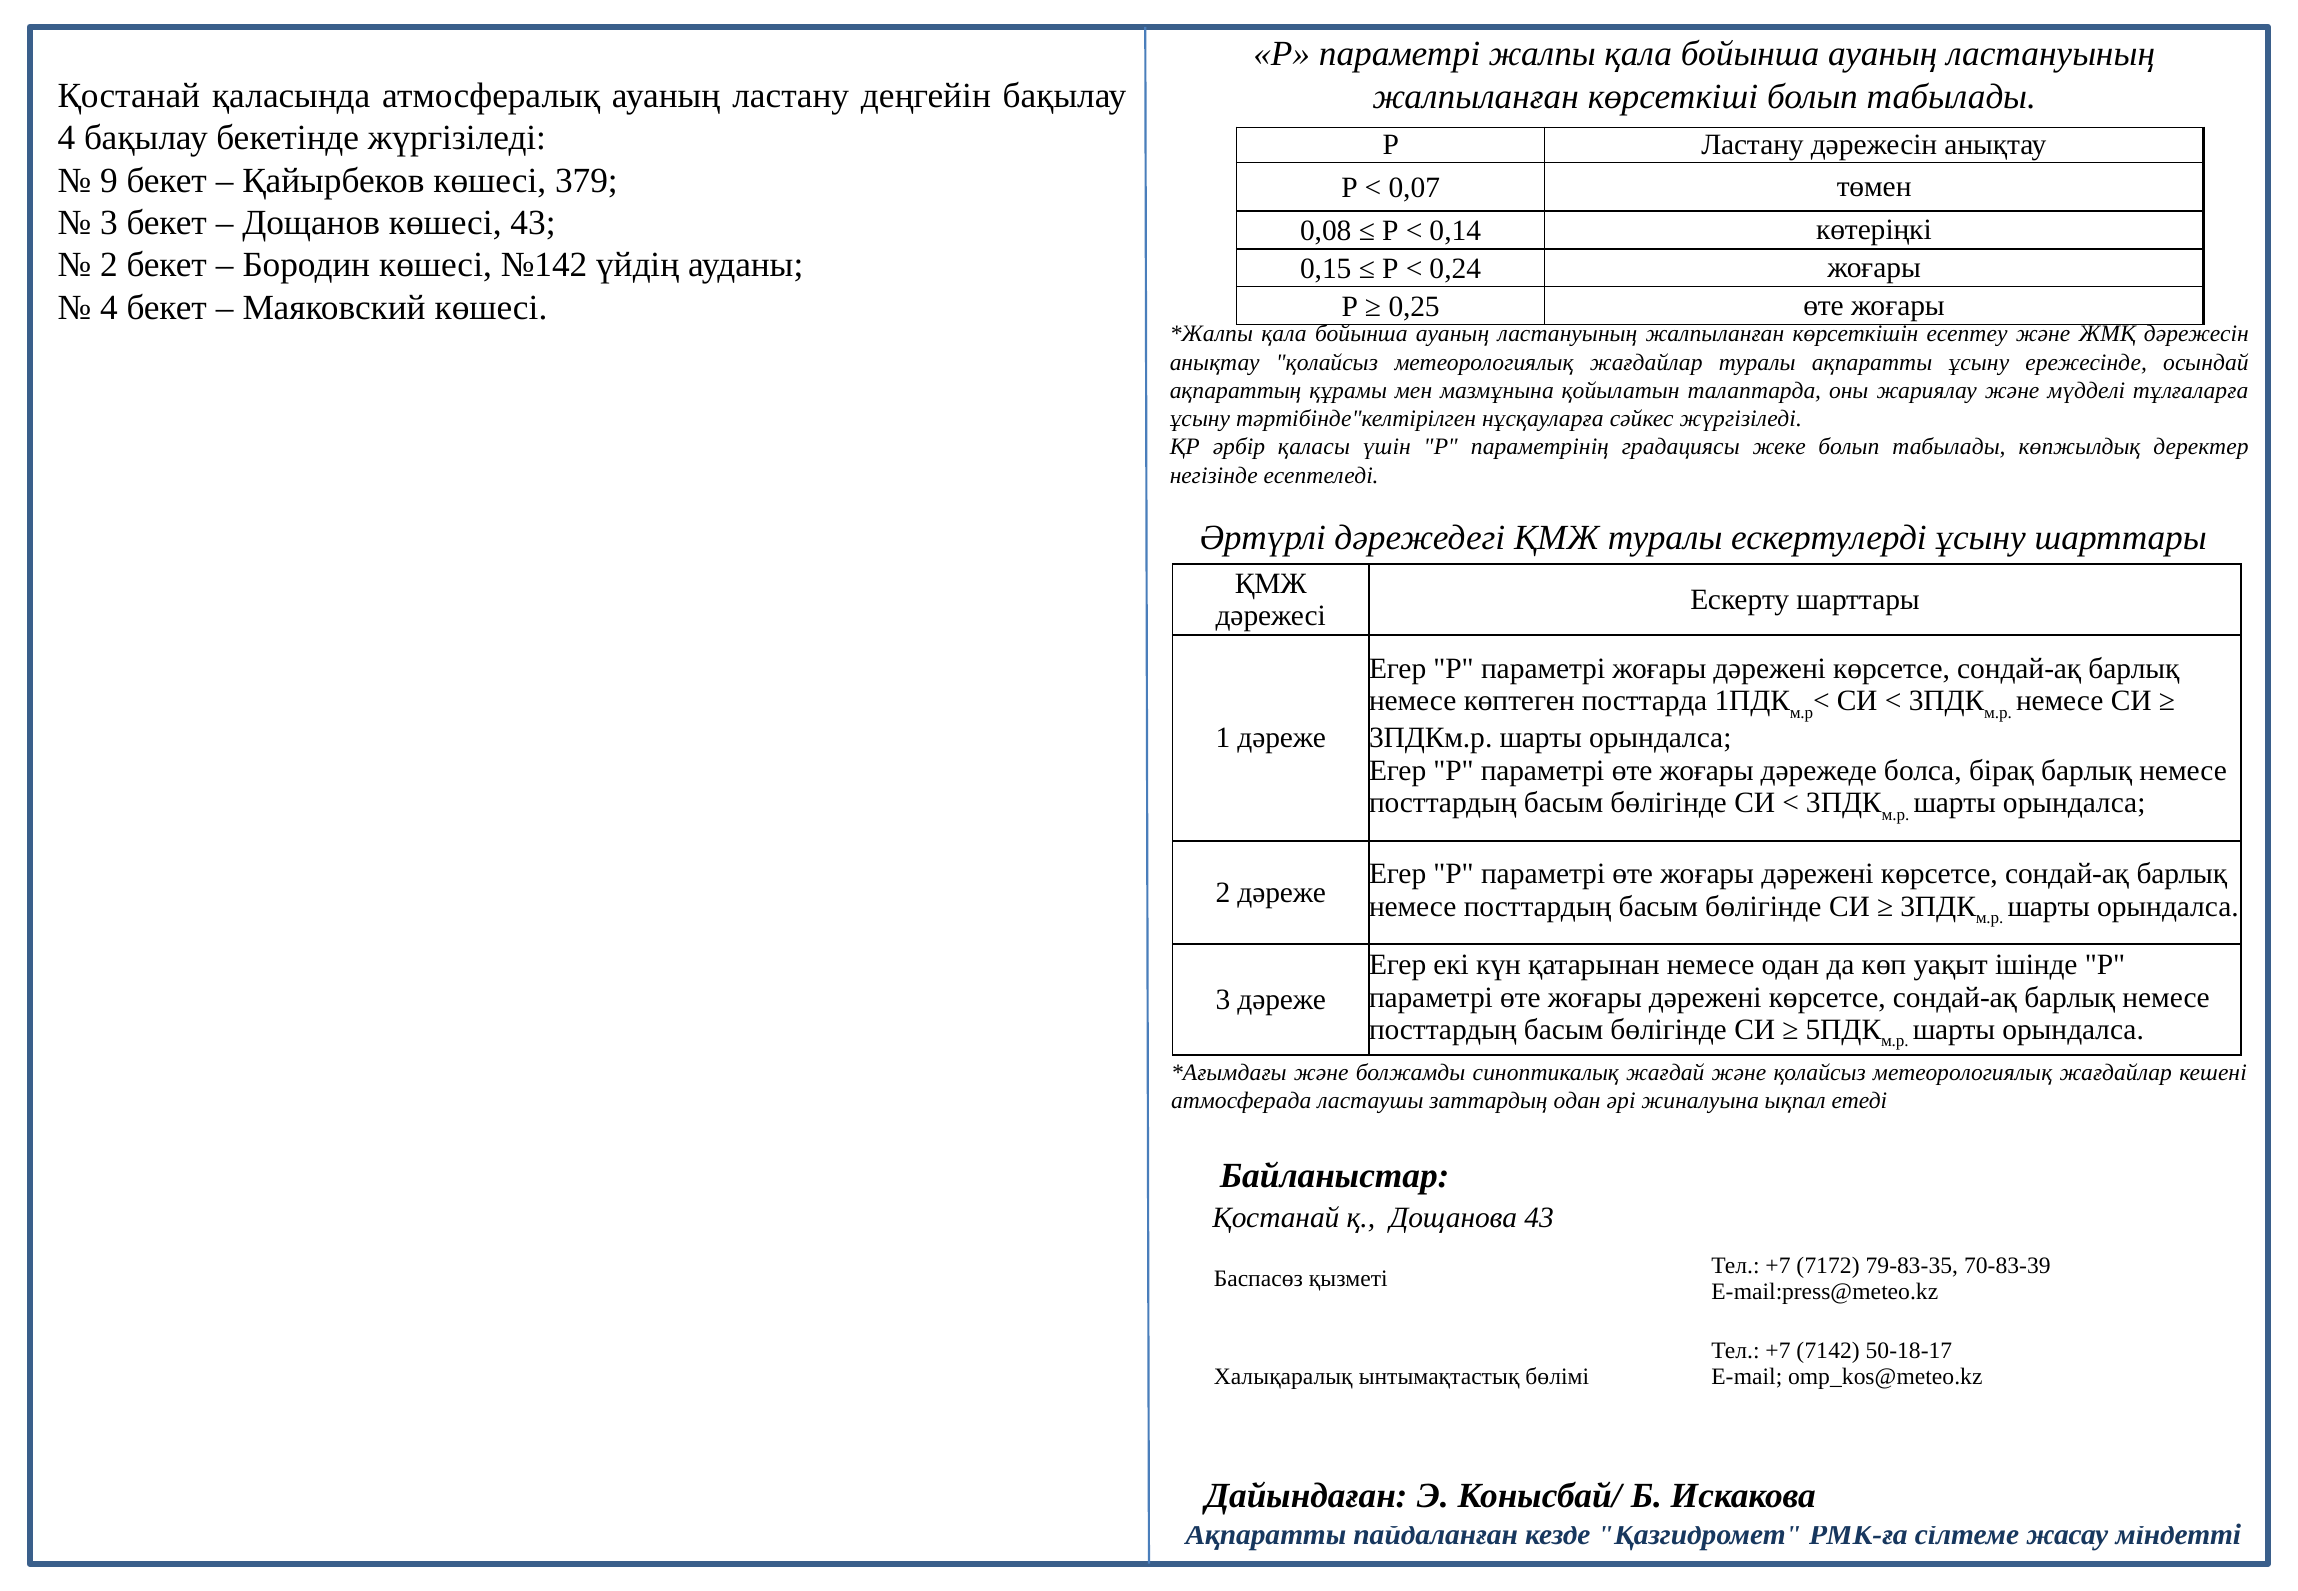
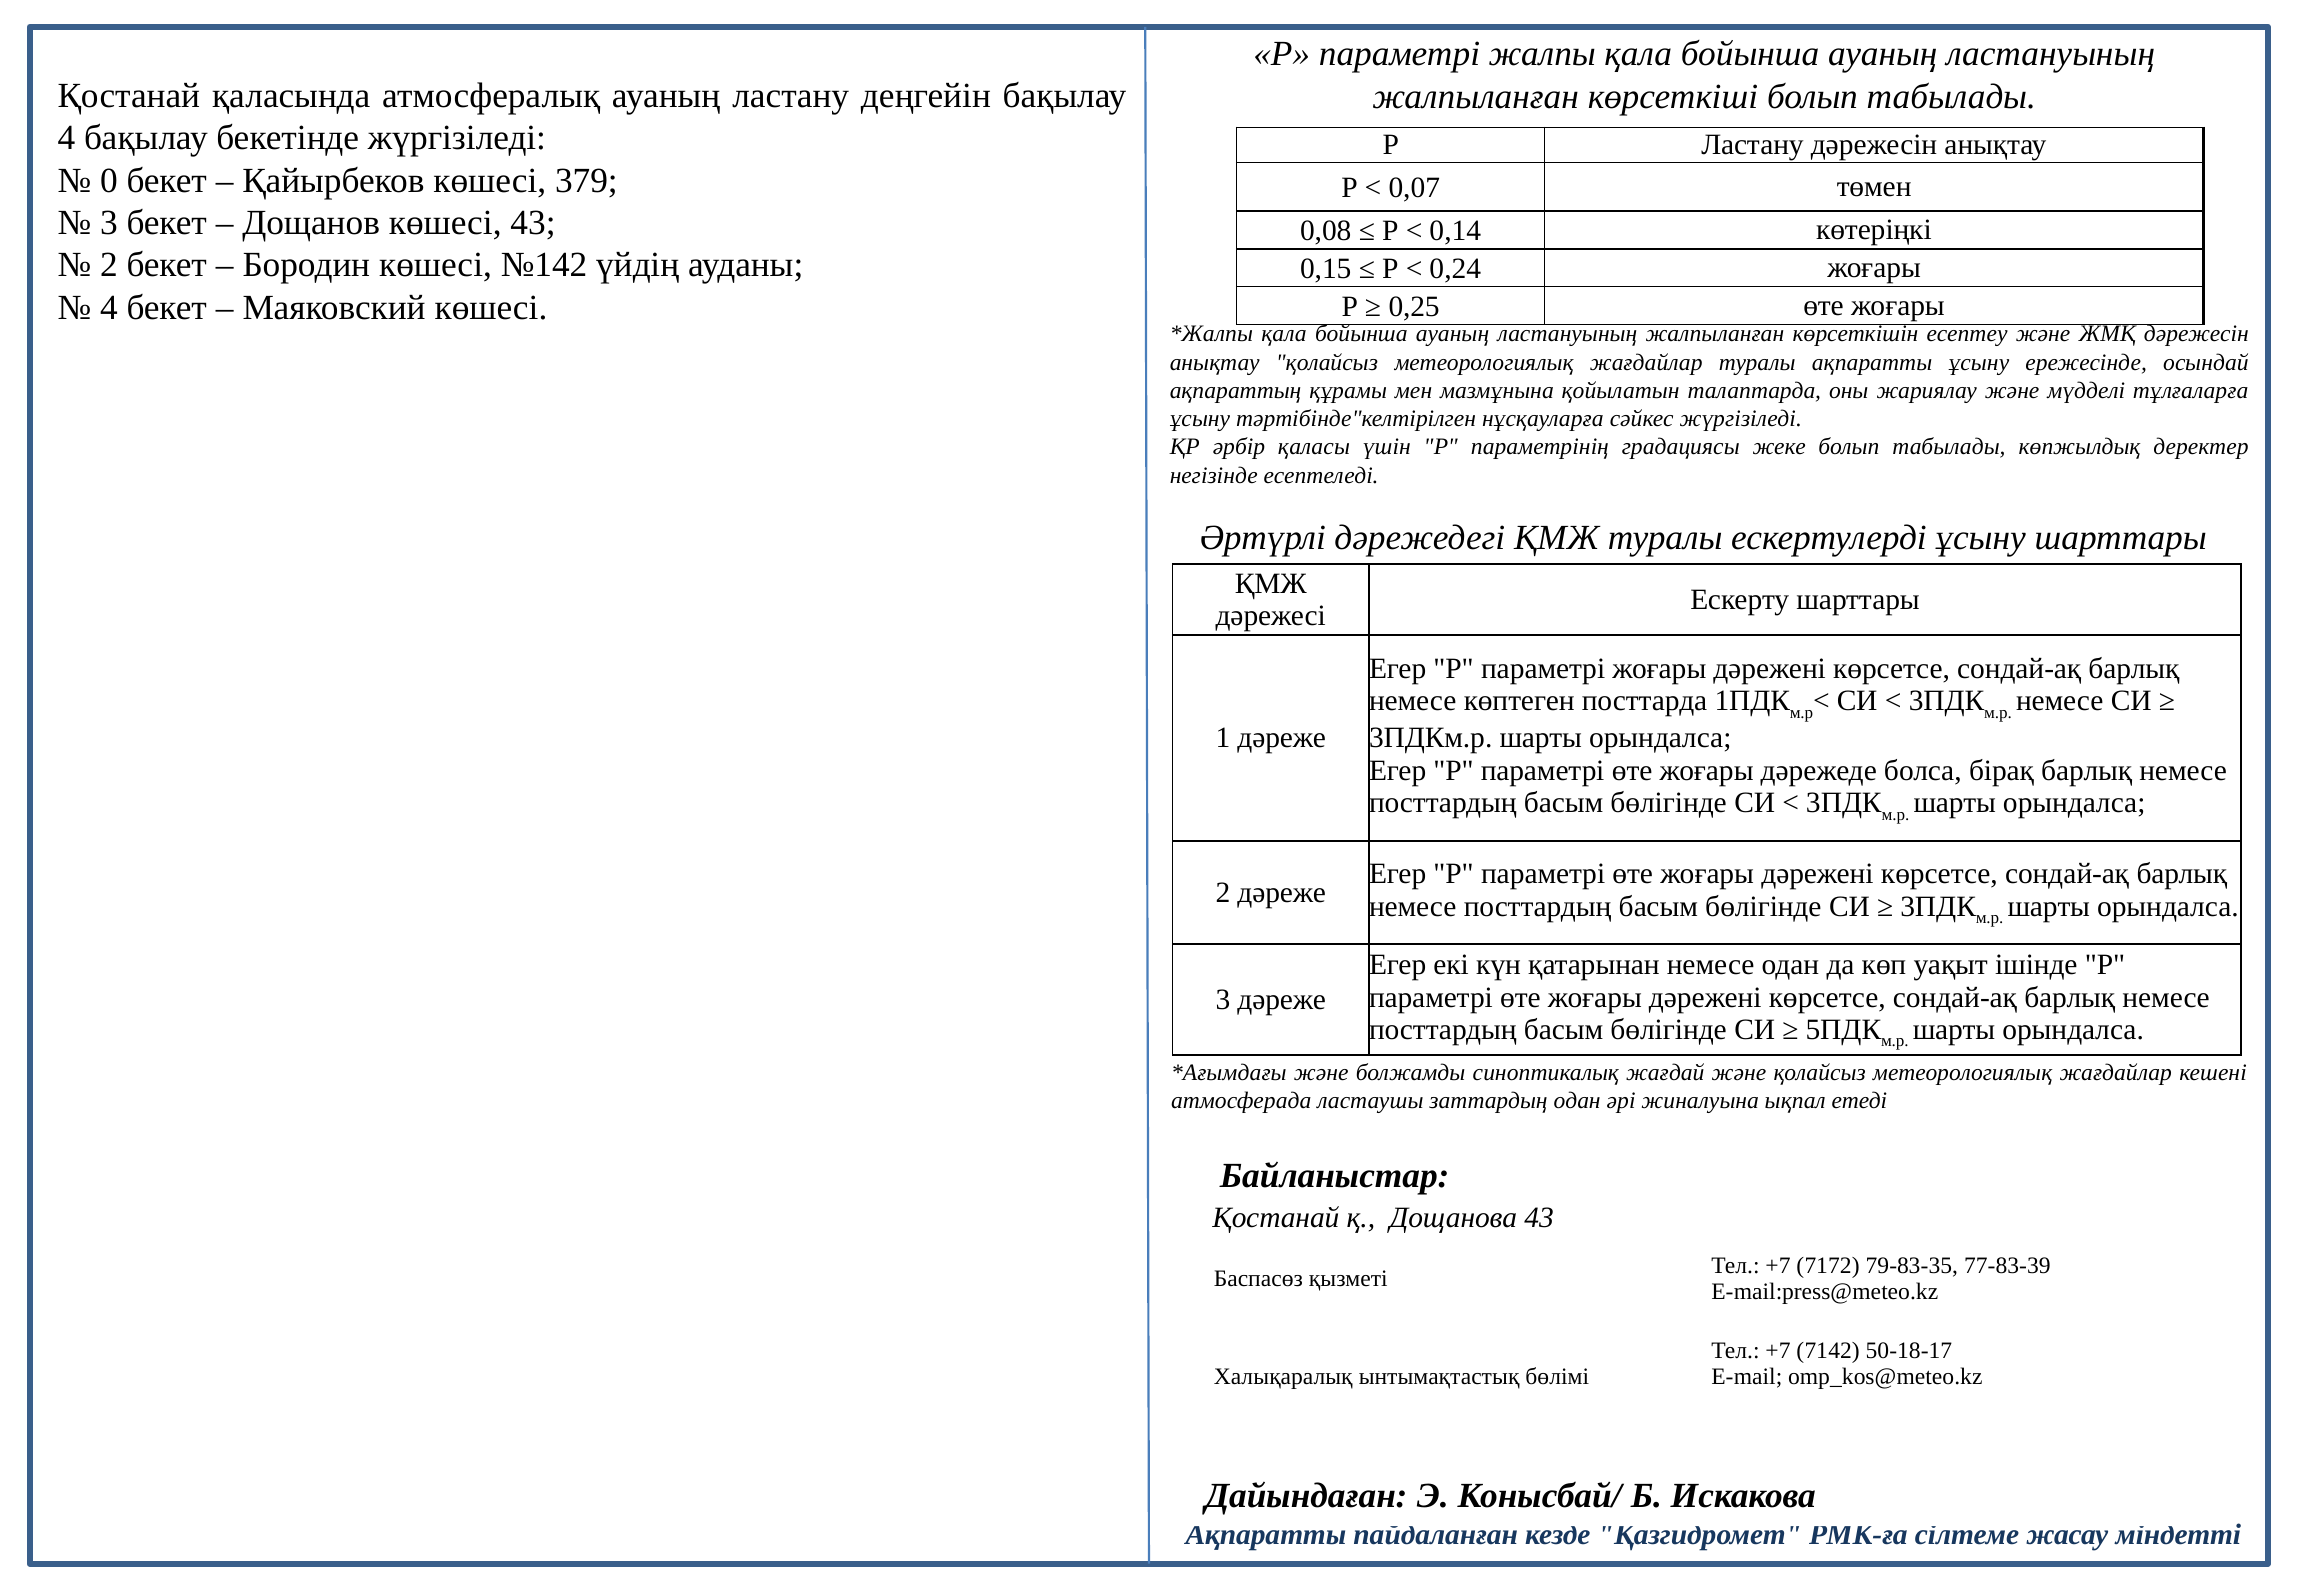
9: 9 -> 0 (109, 180)
70-83-39: 70-83-39 -> 77-83-39 (2007, 1265)
